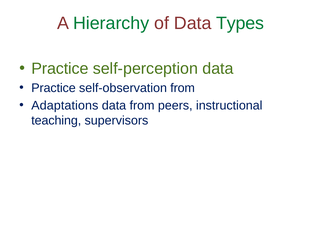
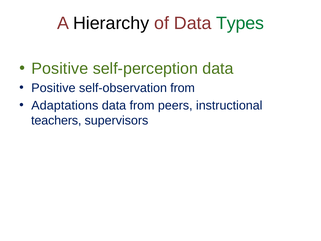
Hierarchy colour: green -> black (111, 23)
Practice: Practice -> Positive (60, 69)
Practice: Practice -> Positive (53, 88)
teaching: teaching -> teachers (56, 120)
